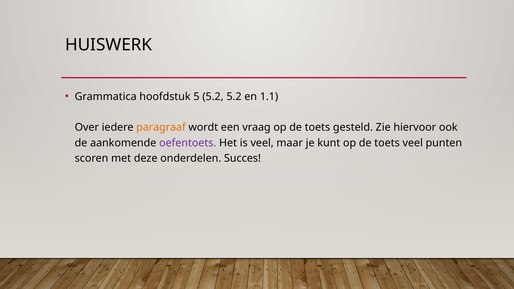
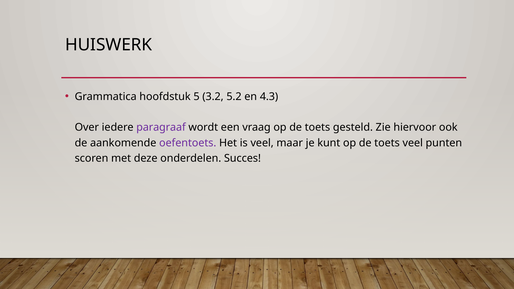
5 5.2: 5.2 -> 3.2 (213, 97)
1.1: 1.1 -> 4.3 (269, 97)
paragraaf colour: orange -> purple (161, 127)
